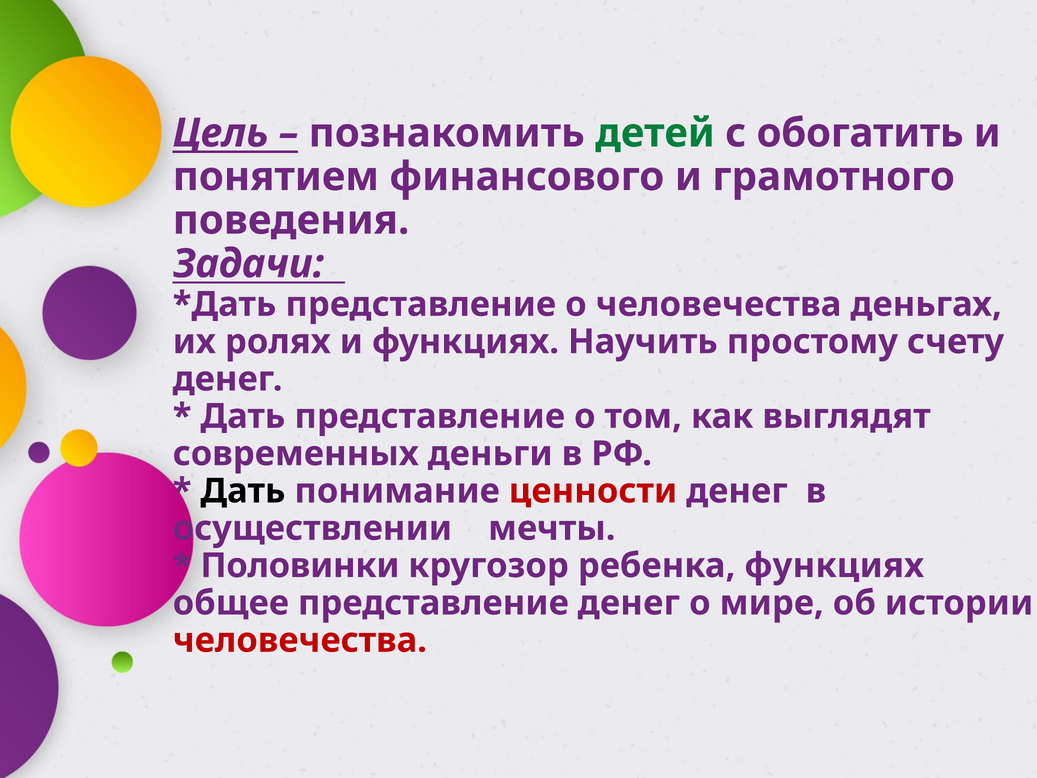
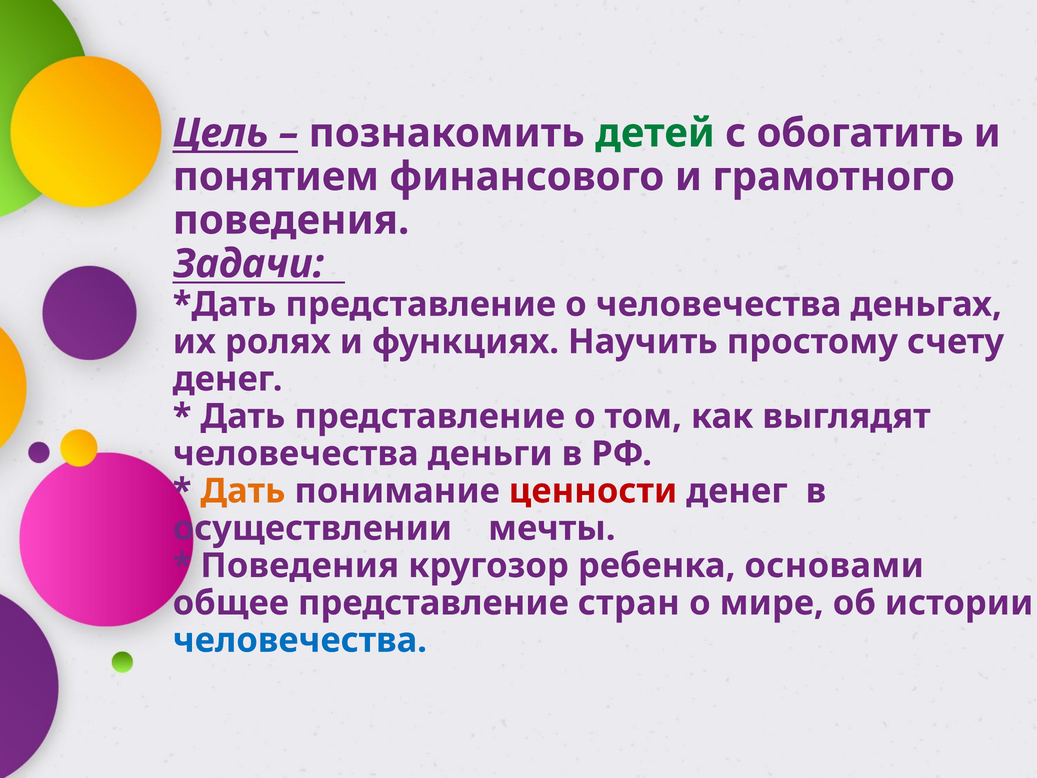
современных: современных -> человечества (296, 454)
Дать colour: black -> orange (243, 491)
Половинки: Половинки -> Поведения (300, 566)
ребенка функциях: функциях -> основами (834, 566)
представление денег: денег -> стран (629, 603)
человечества colour: red -> blue (300, 640)
